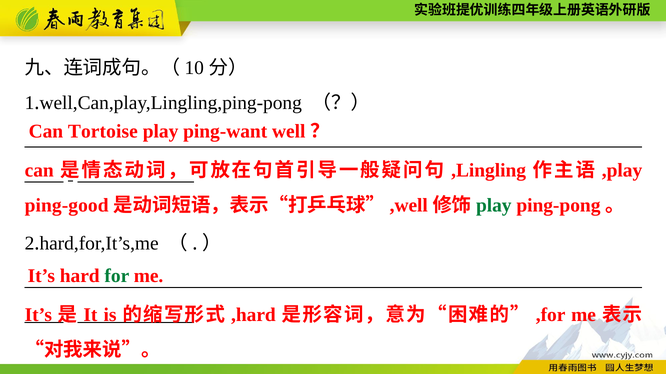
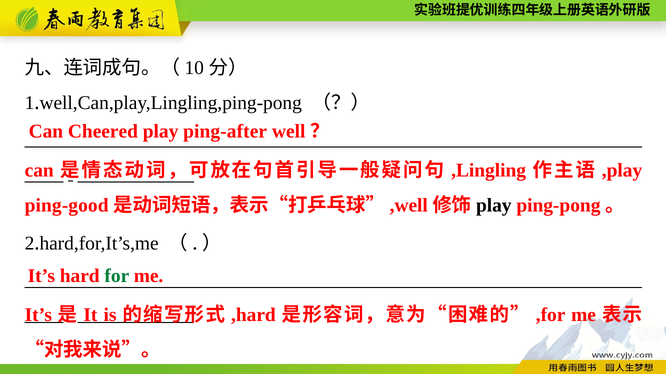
Tortoise: Tortoise -> Cheered (103, 131)
ping-want: ping-want -> ping-after (225, 131)
play colour: green -> black (494, 206)
